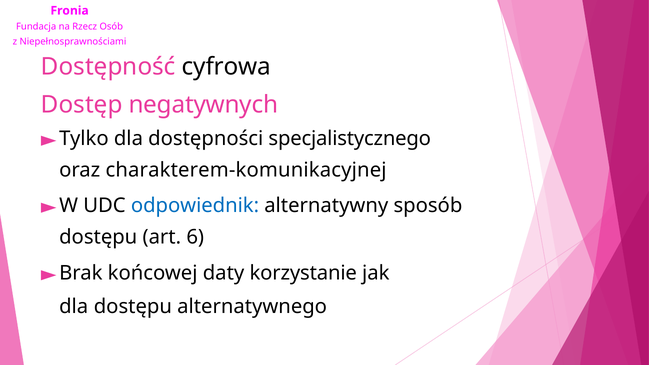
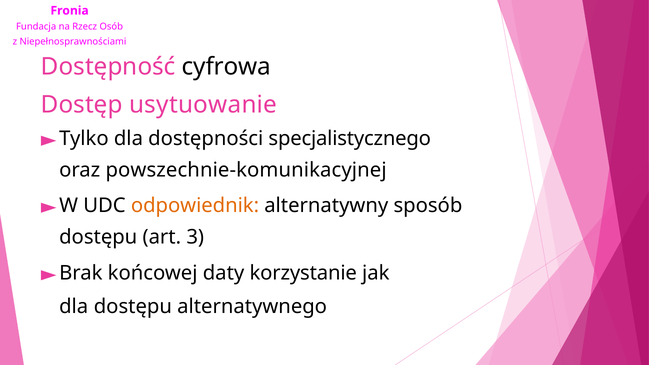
negatywnych: negatywnych -> usytuowanie (203, 105)
charakterem-komunikacyjnej: charakterem-komunikacyjnej -> powszechnie-komunikacyjnej (246, 170)
odpowiednik colour: blue -> orange (195, 206)
6: 6 -> 3 (195, 237)
